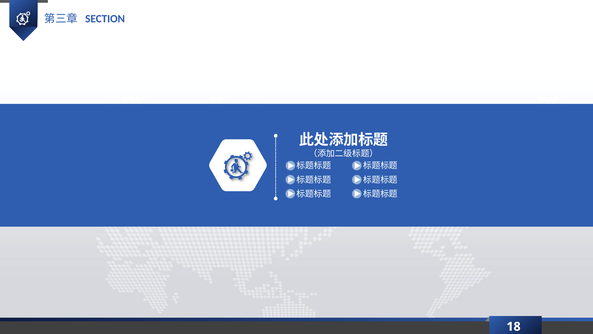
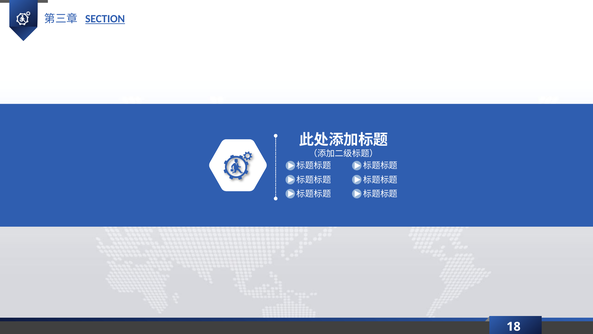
SECTION underline: none -> present (105, 19)
